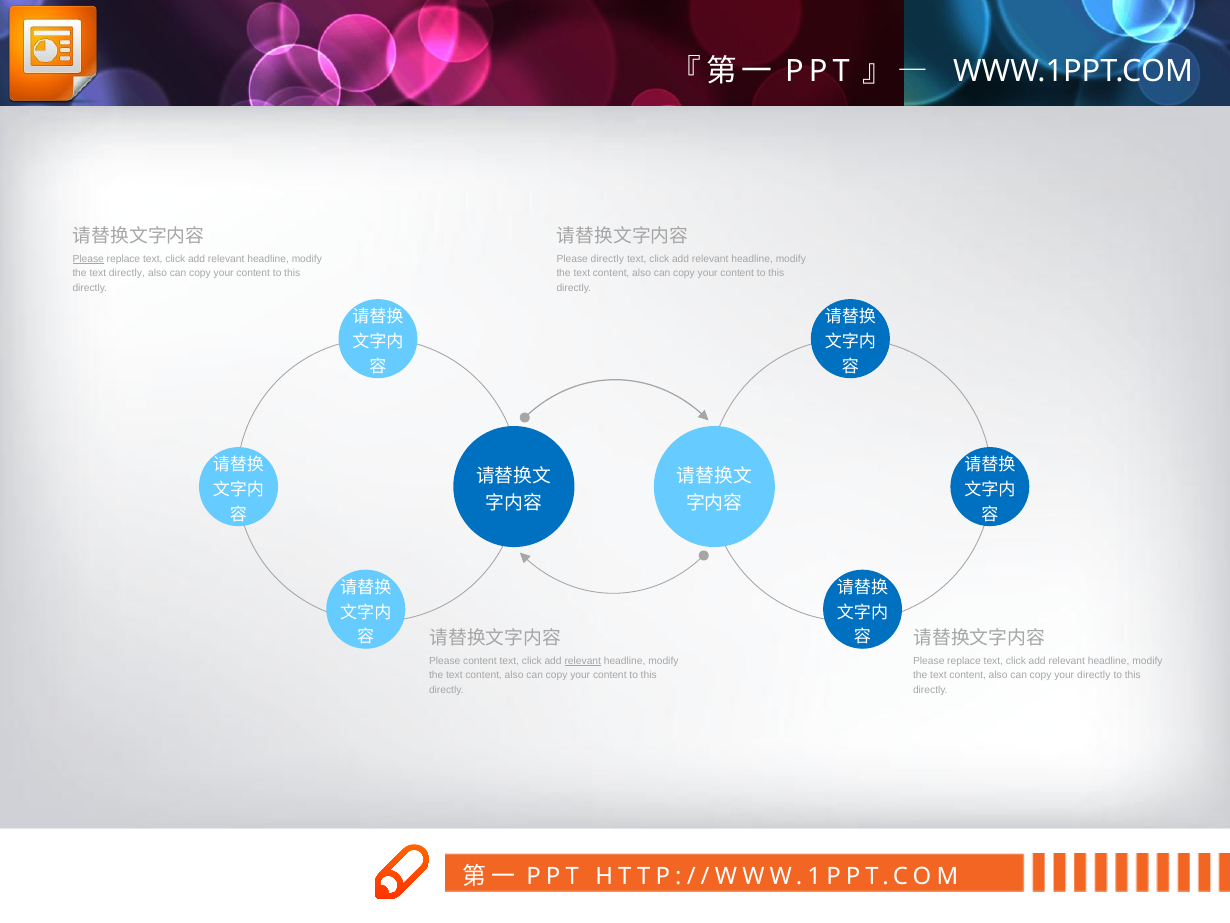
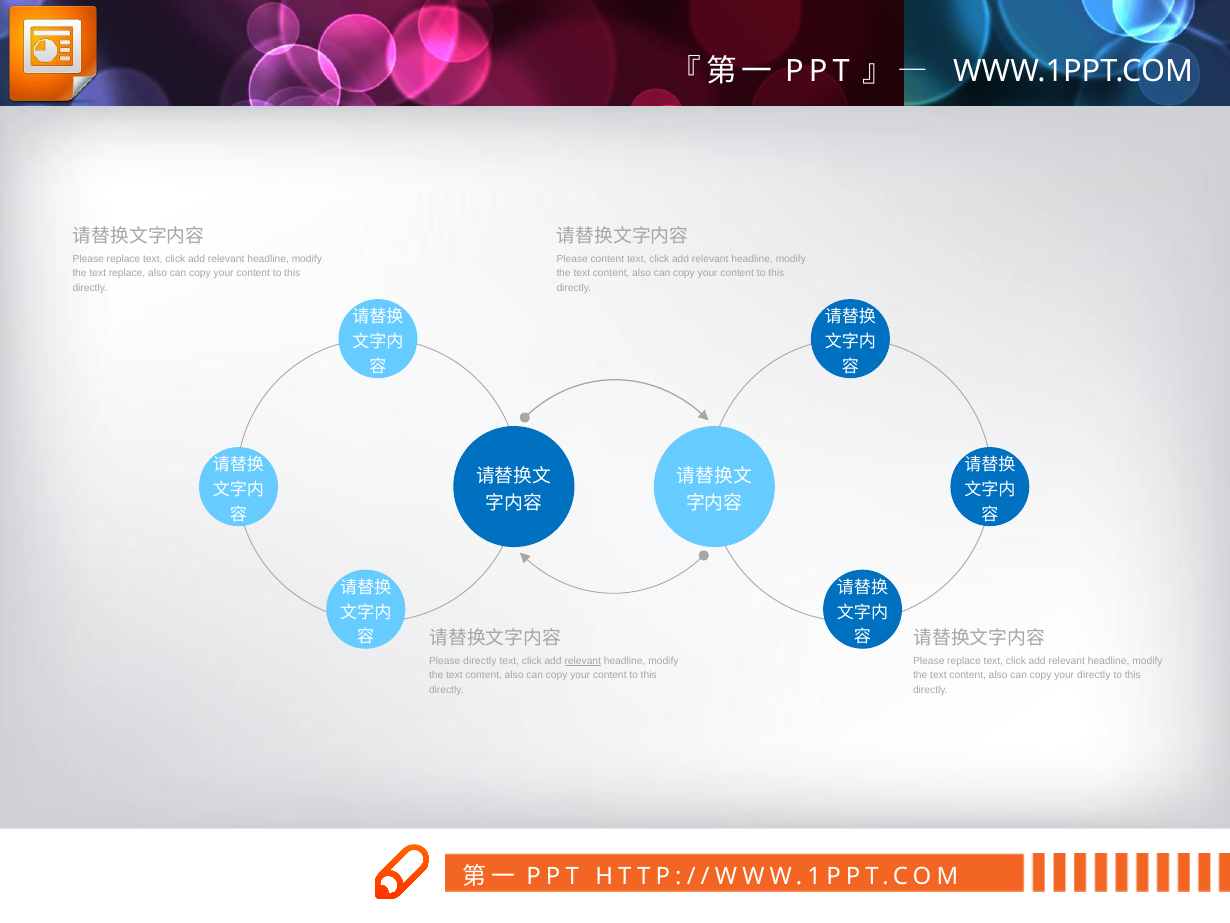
Please underline: present -> none (88, 259)
Please directly: directly -> content (607, 259)
text directly: directly -> replace (127, 273)
Please content: content -> directly (480, 660)
